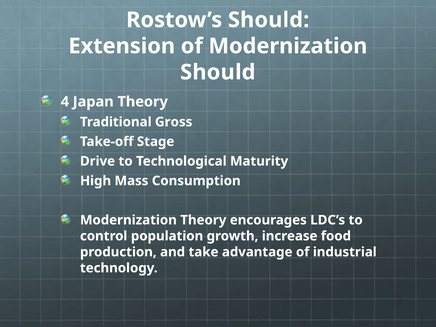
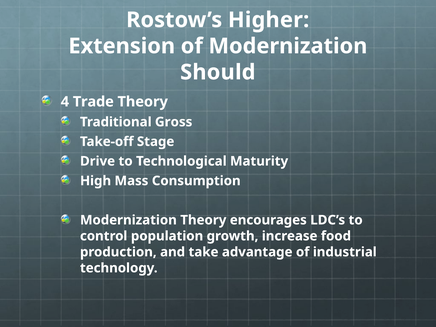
Rostow’s Should: Should -> Higher (269, 20)
Japan: Japan -> Trade (93, 102)
